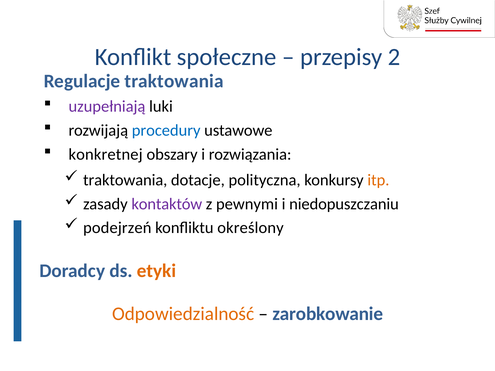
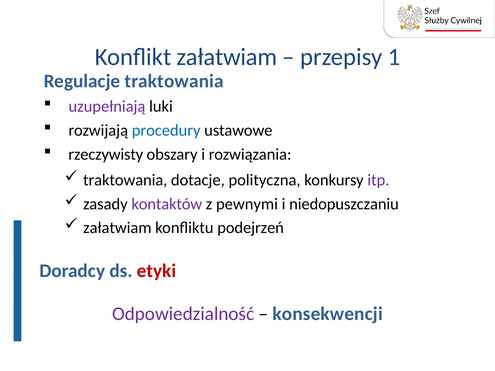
Konflikt społeczne: społeczne -> załatwiam (227, 57)
2: 2 -> 1 (394, 57)
konkretnej: konkretnej -> rzeczywisty (106, 154)
itp colour: orange -> purple (378, 180)
podejrzeń: podejrzeń -> załatwiam (117, 228)
określony: określony -> podejrzeń (251, 228)
etyki colour: orange -> red (157, 271)
Odpowiedzialność colour: orange -> purple (183, 314)
zarobkowanie: zarobkowanie -> konsekwencji (328, 314)
